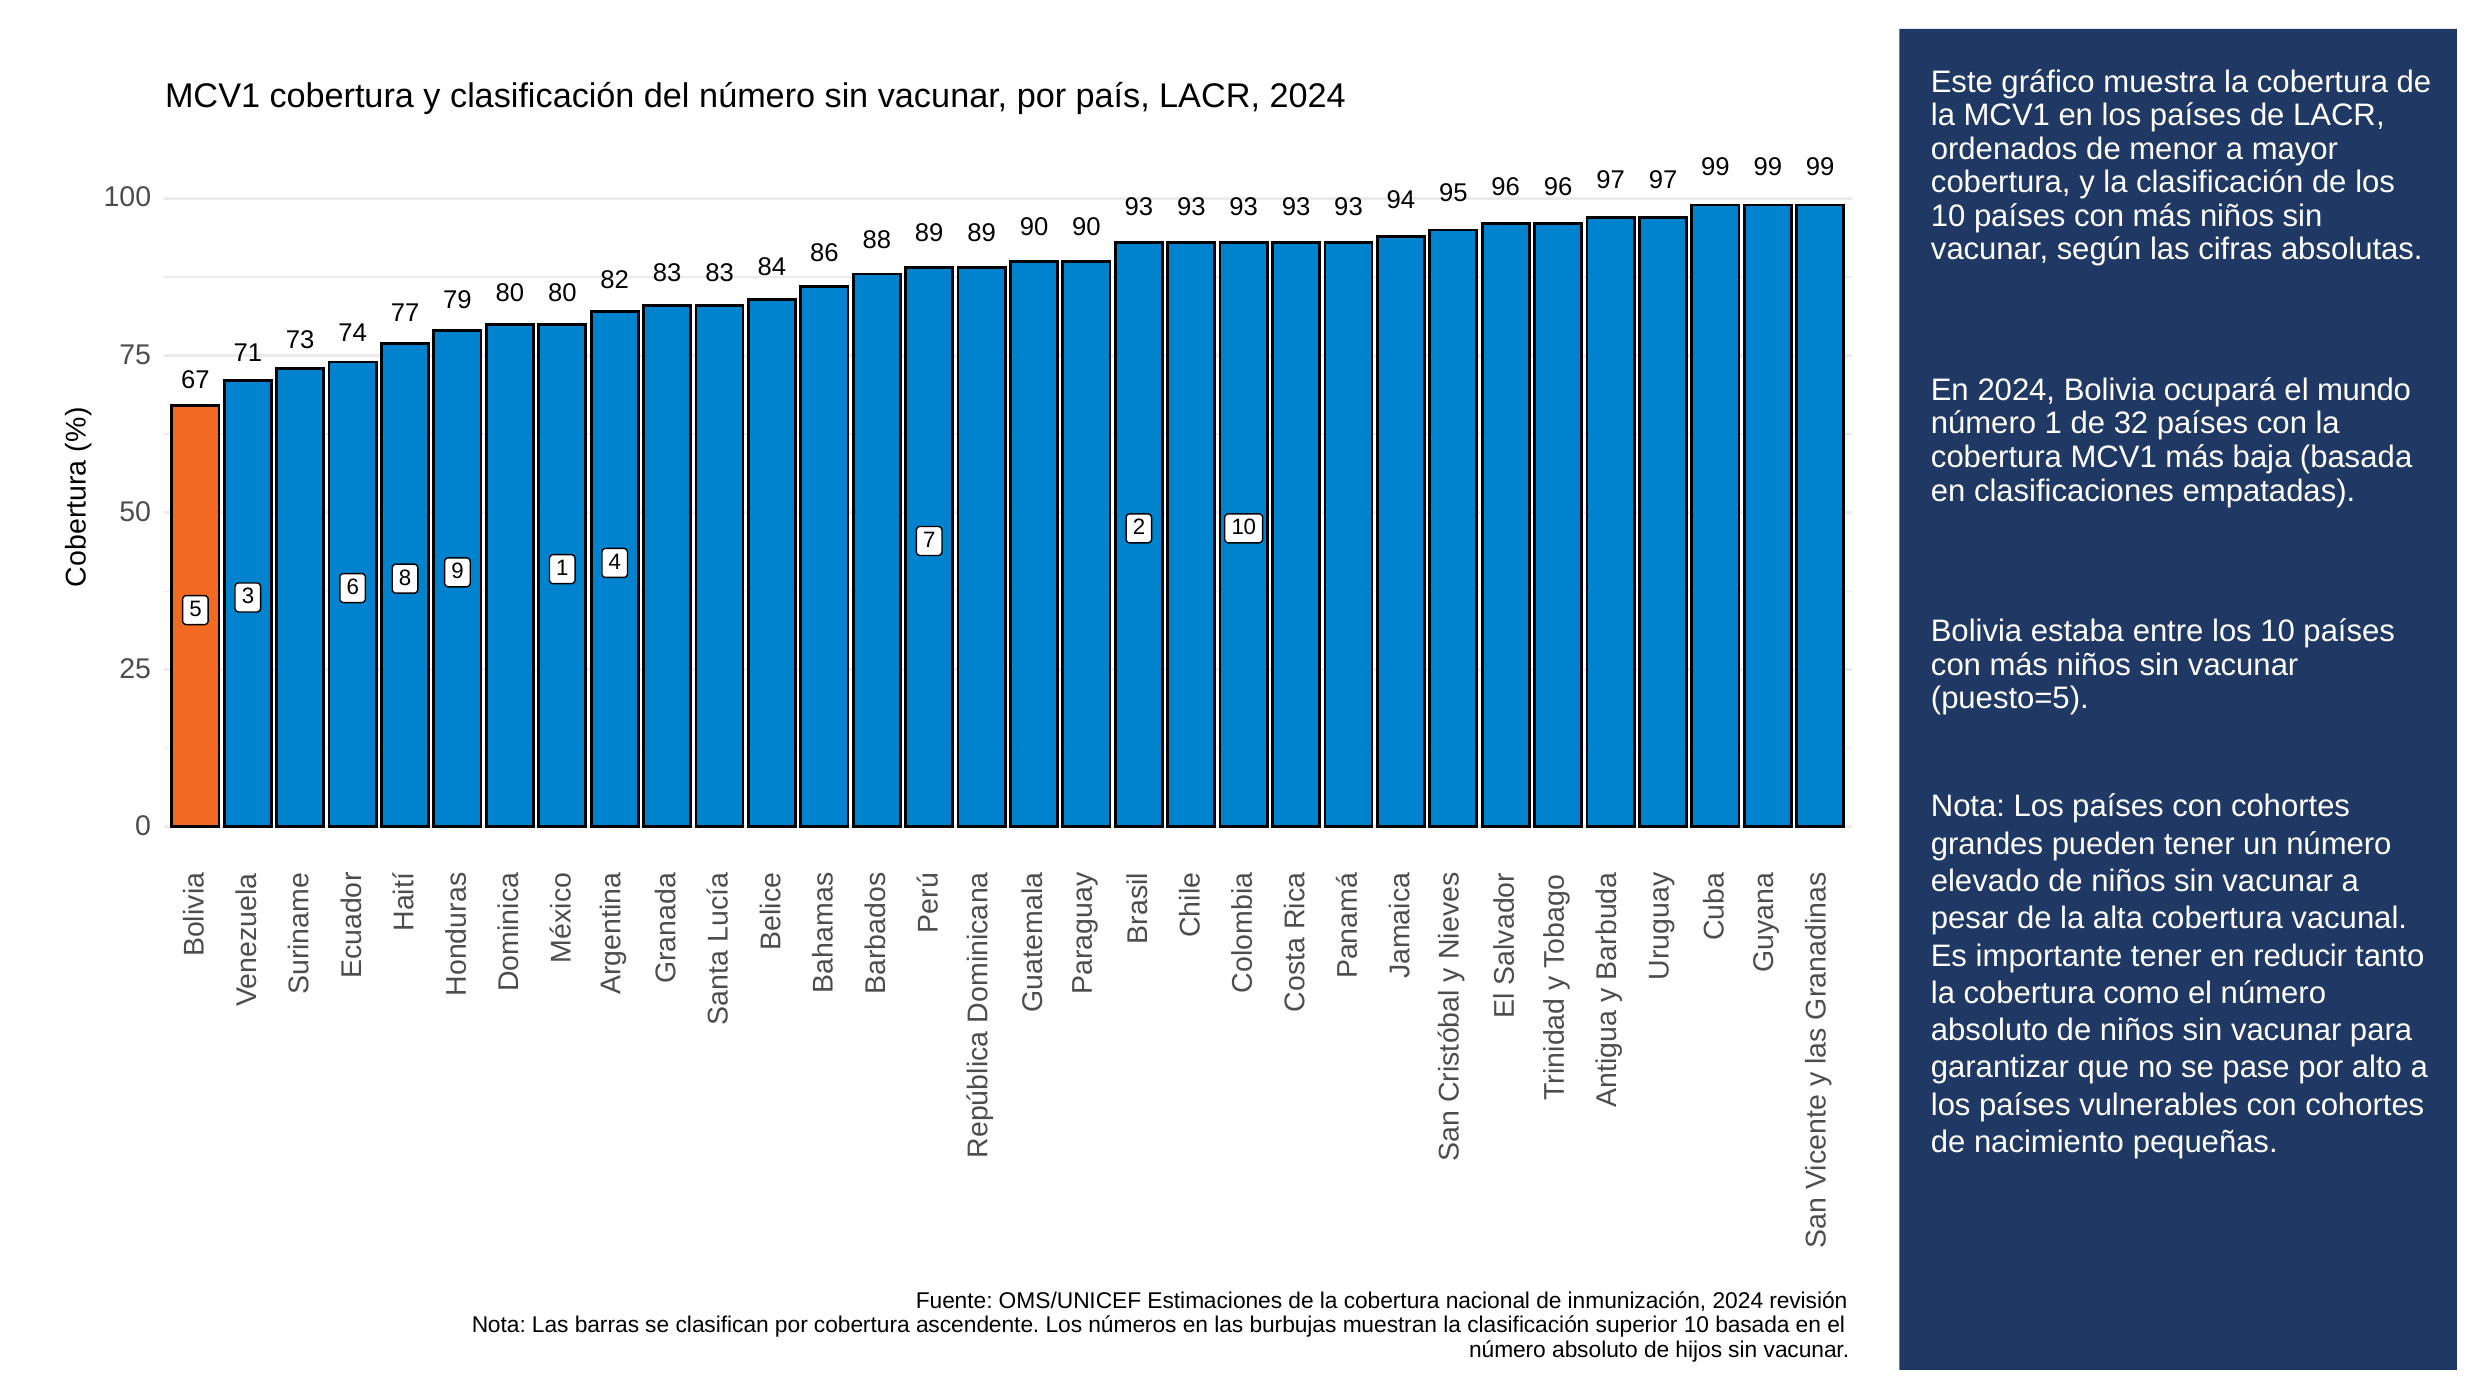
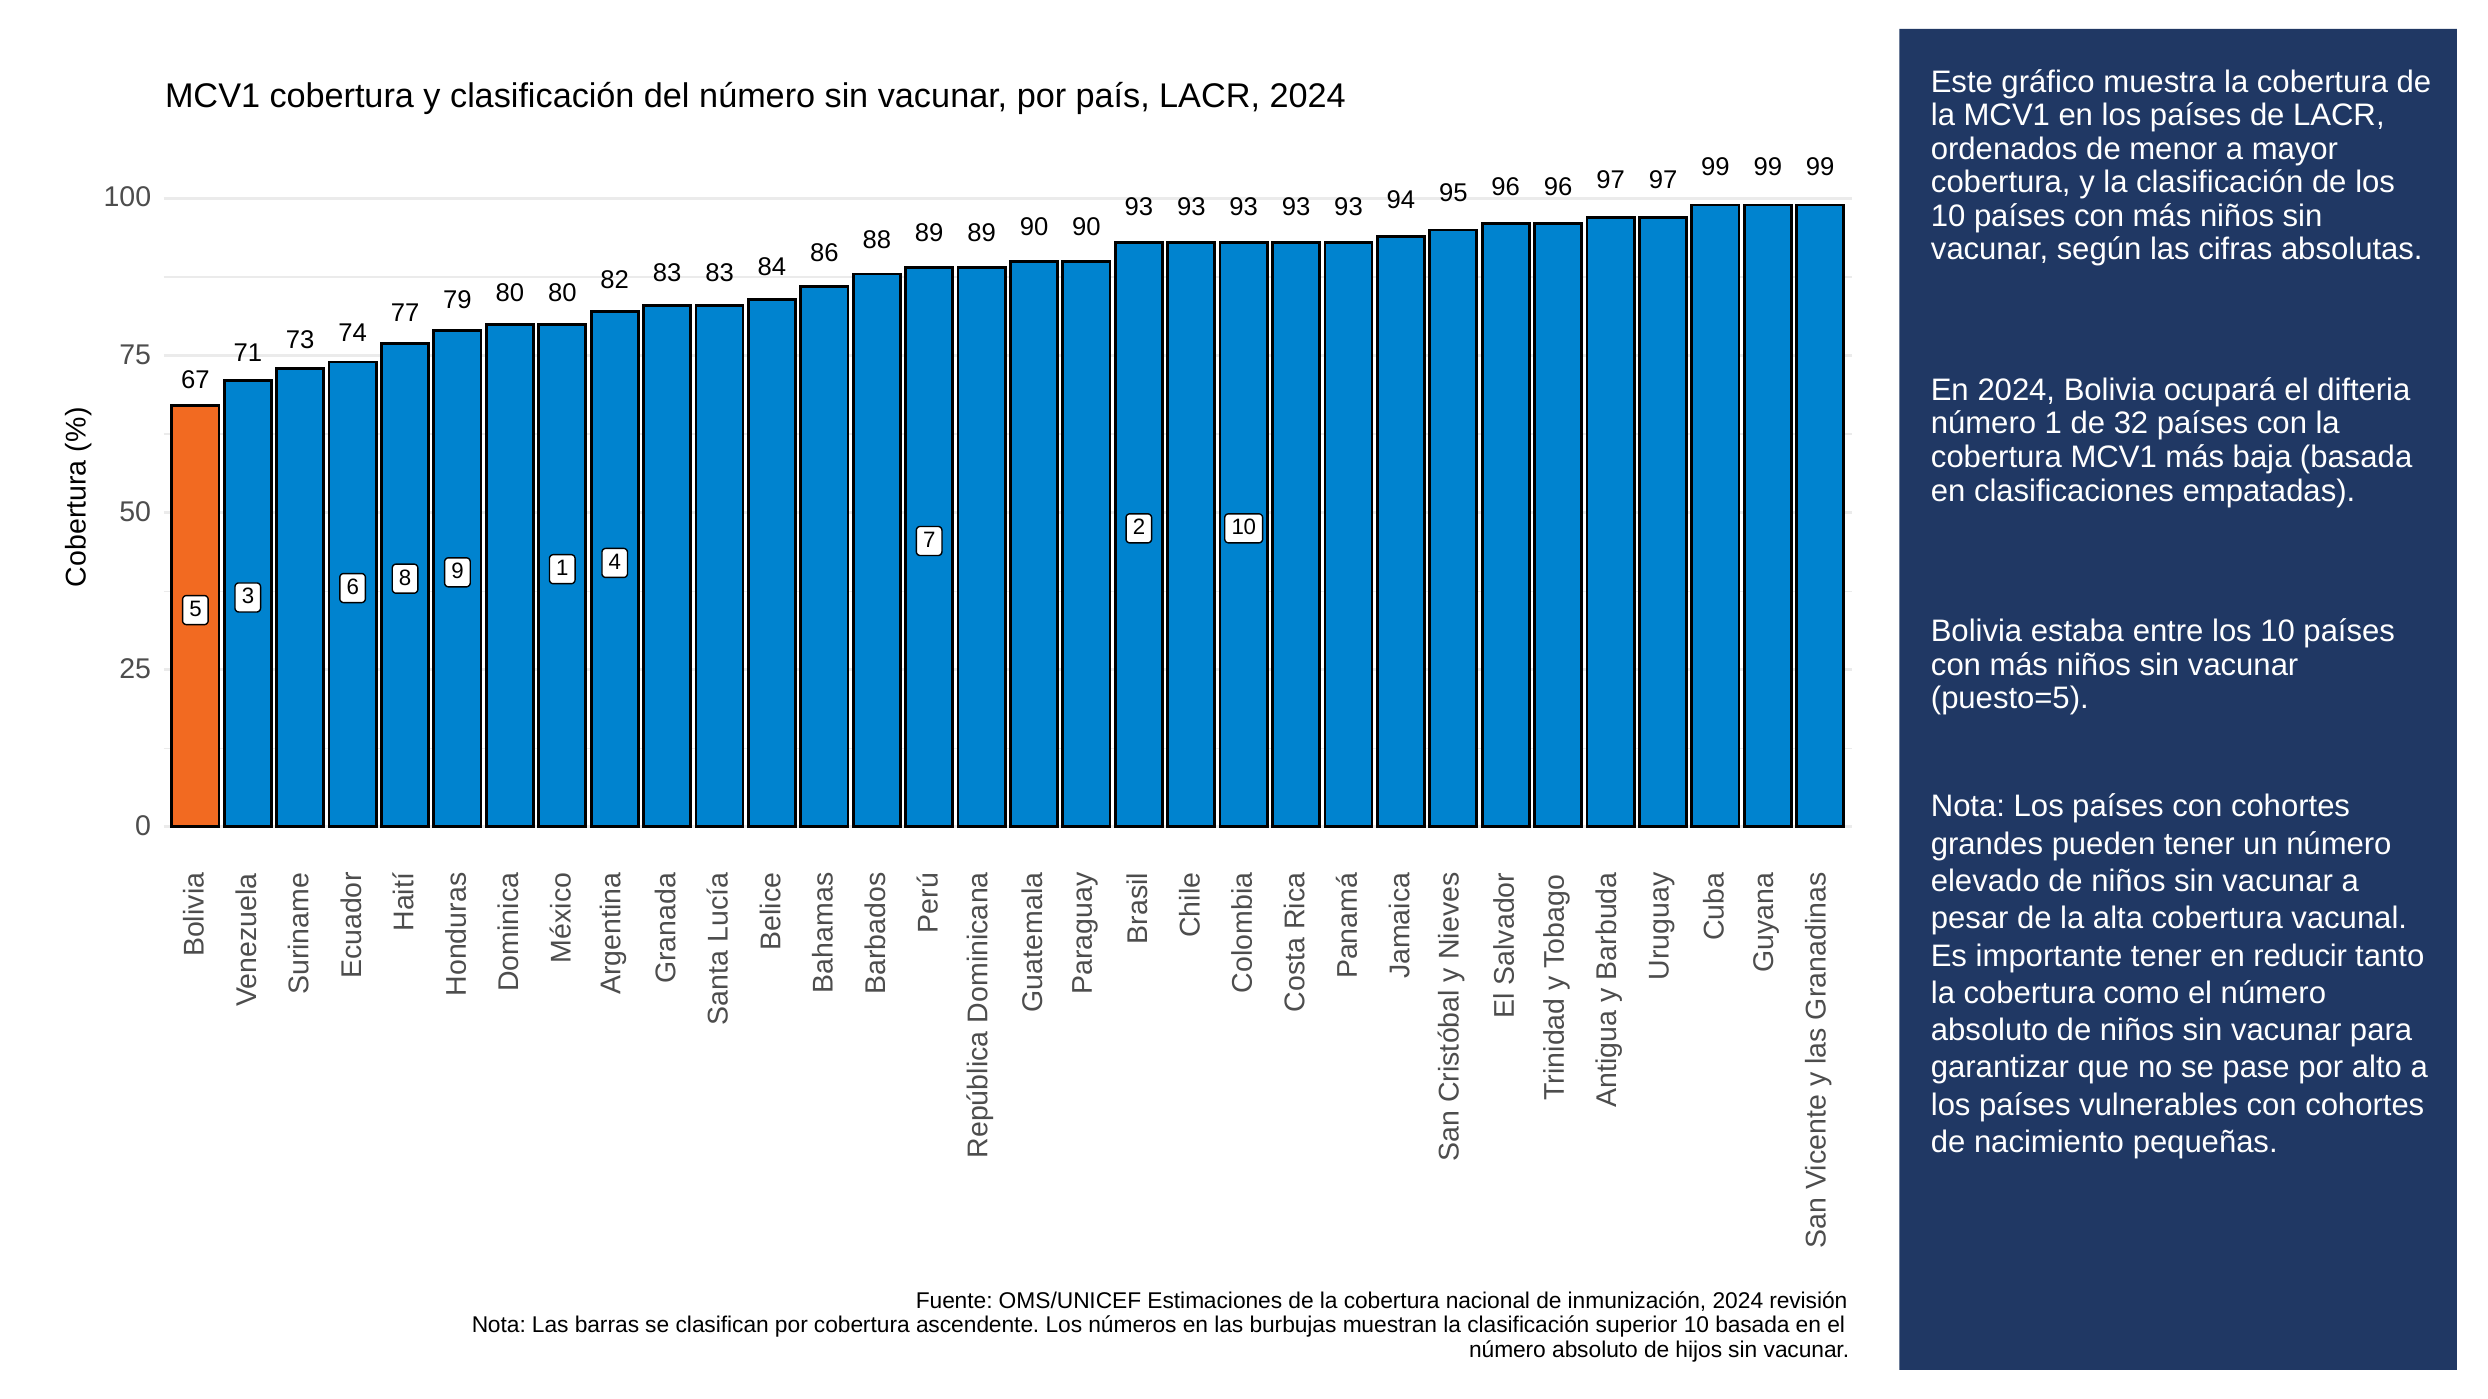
mundo: mundo -> difteria (2364, 390)
